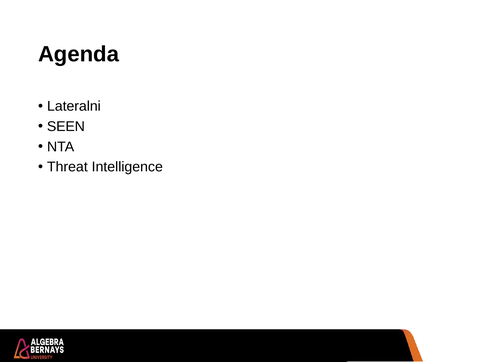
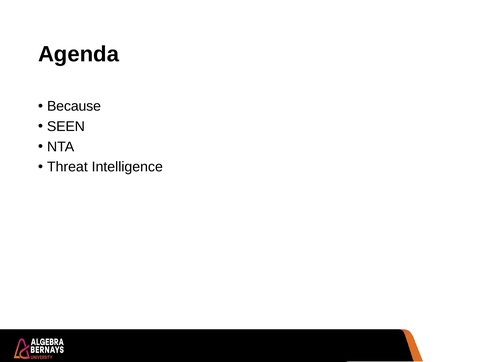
Lateralni: Lateralni -> Because (74, 106)
